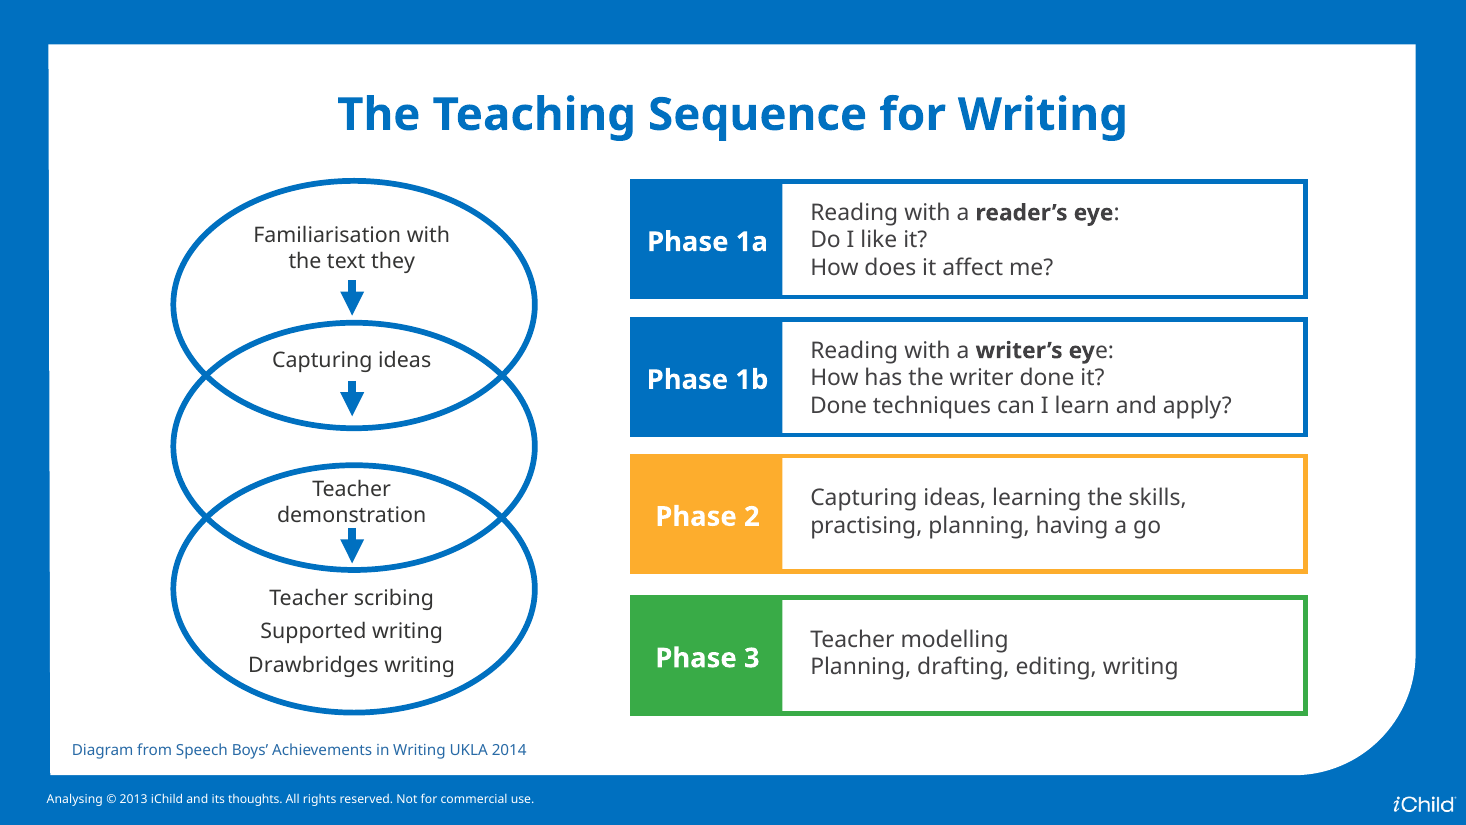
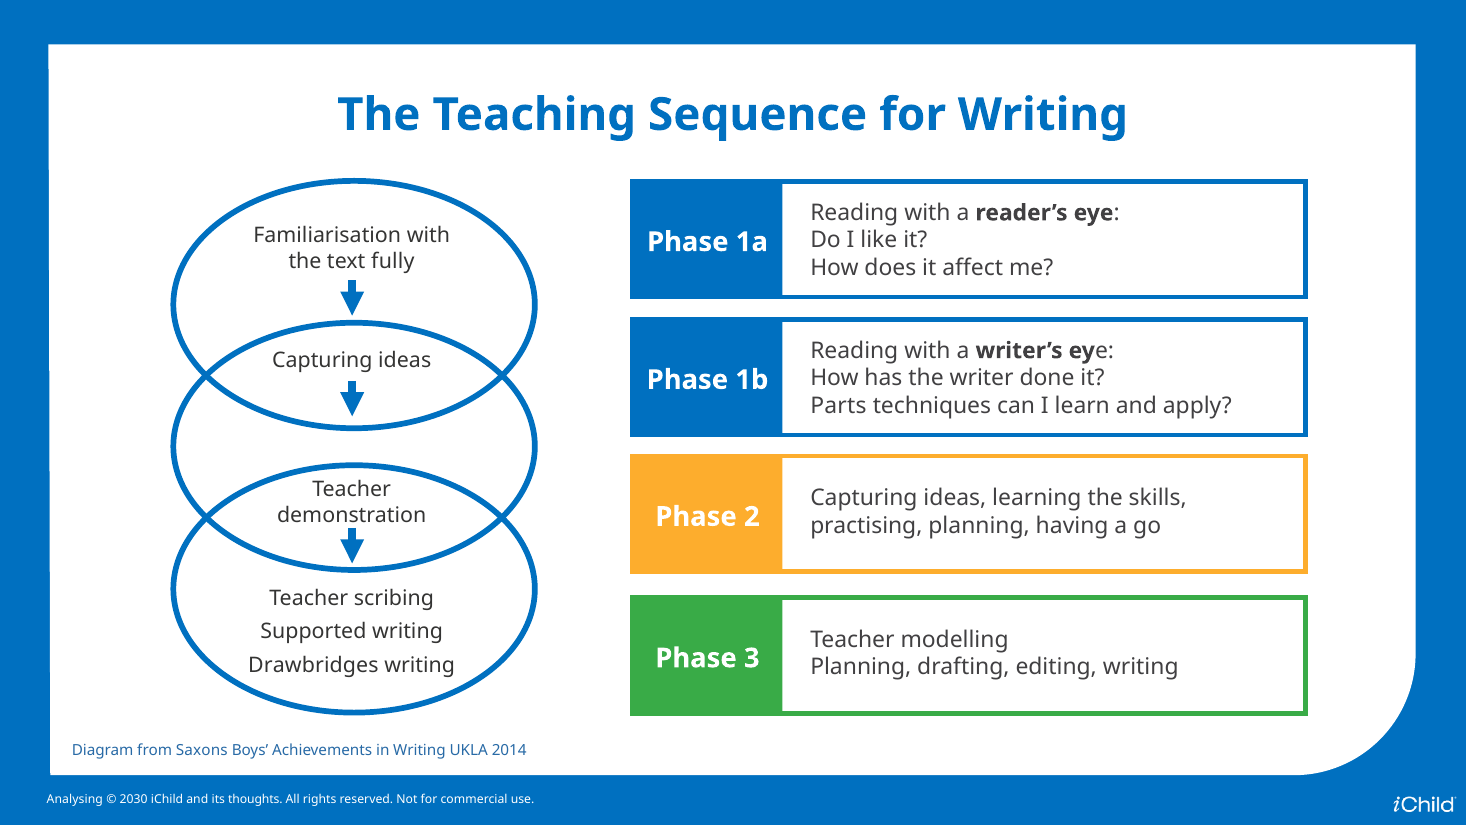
they: they -> fully (393, 261)
Done: Done -> Parts (838, 405)
Speech: Speech -> Saxons (202, 751)
2013: 2013 -> 2030 (134, 799)
